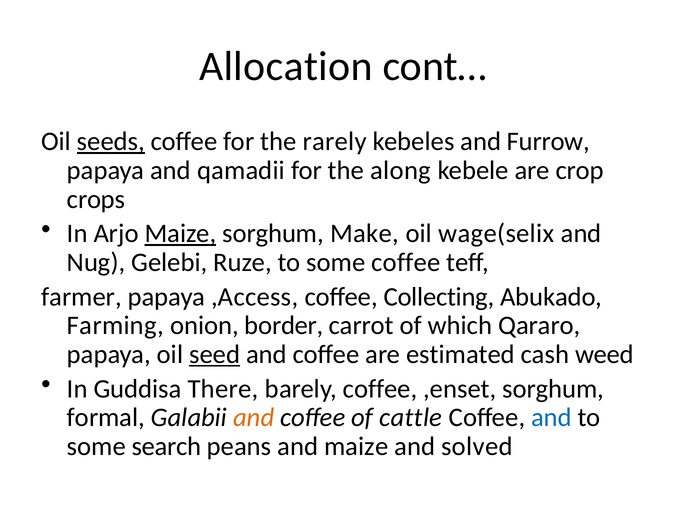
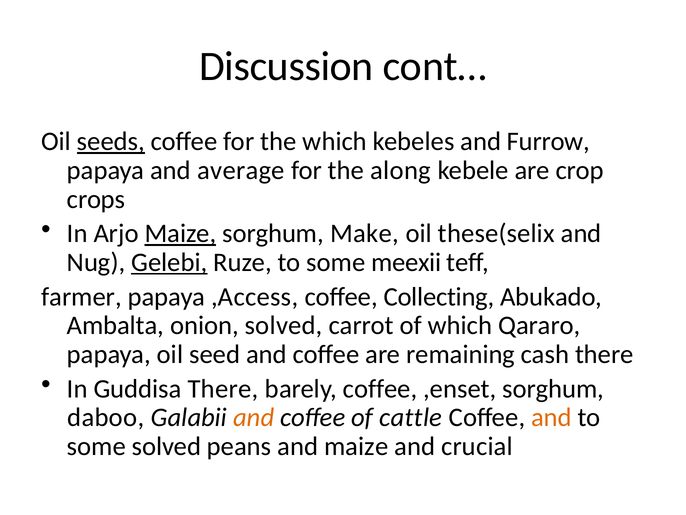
Allocation: Allocation -> Discussion (286, 66)
the rarely: rarely -> which (335, 141)
qamadii: qamadii -> average (241, 170)
wage(selix: wage(selix -> these(selix (496, 233)
Gelebi underline: none -> present (169, 262)
some coffee: coffee -> meexii (406, 262)
Farming: Farming -> Ambalta (116, 325)
onion border: border -> solved (284, 325)
seed underline: present -> none (215, 354)
estimated: estimated -> remaining (461, 354)
cash weed: weed -> there (604, 354)
formal: formal -> daboo (106, 417)
and colour: blue -> orange (551, 417)
some search: search -> solved (166, 446)
solved: solved -> crucial (477, 446)
